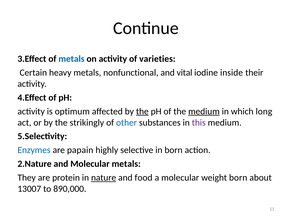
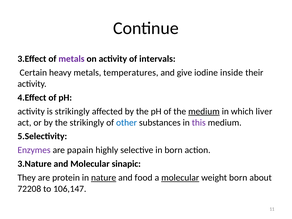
metals colour: blue -> purple (71, 59)
varieties: varieties -> intervals (157, 59)
nonfunctional: nonfunctional -> temperatures (131, 73)
vital: vital -> give (185, 73)
is optimum: optimum -> strikingly (72, 111)
the underline: present -> none (142, 111)
long: long -> liver (264, 111)
Enzymes colour: blue -> purple (34, 150)
2.Nature: 2.Nature -> 3.Nature (35, 164)
Molecular metals: metals -> sinapic (126, 164)
molecular underline: none -> present (180, 178)
13007: 13007 -> 72208 (29, 189)
890,000: 890,000 -> 106,147 (70, 189)
